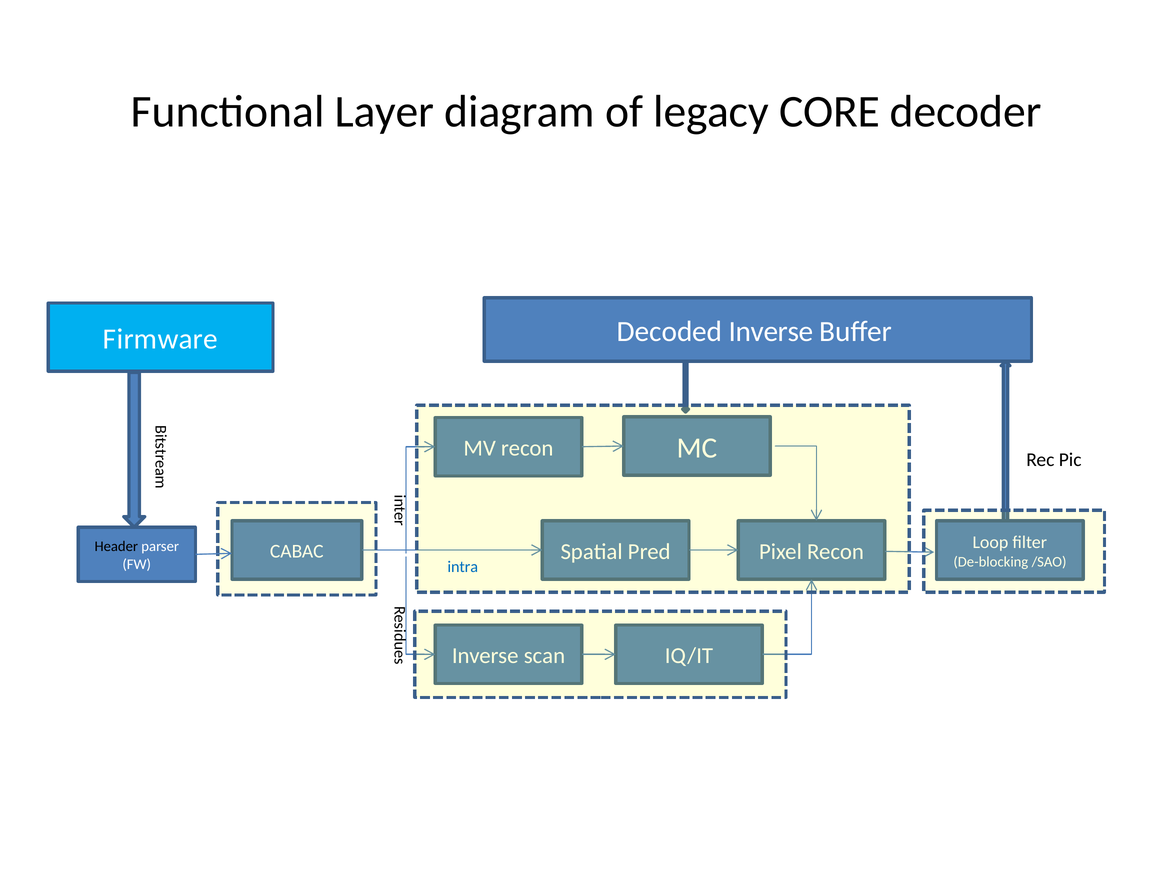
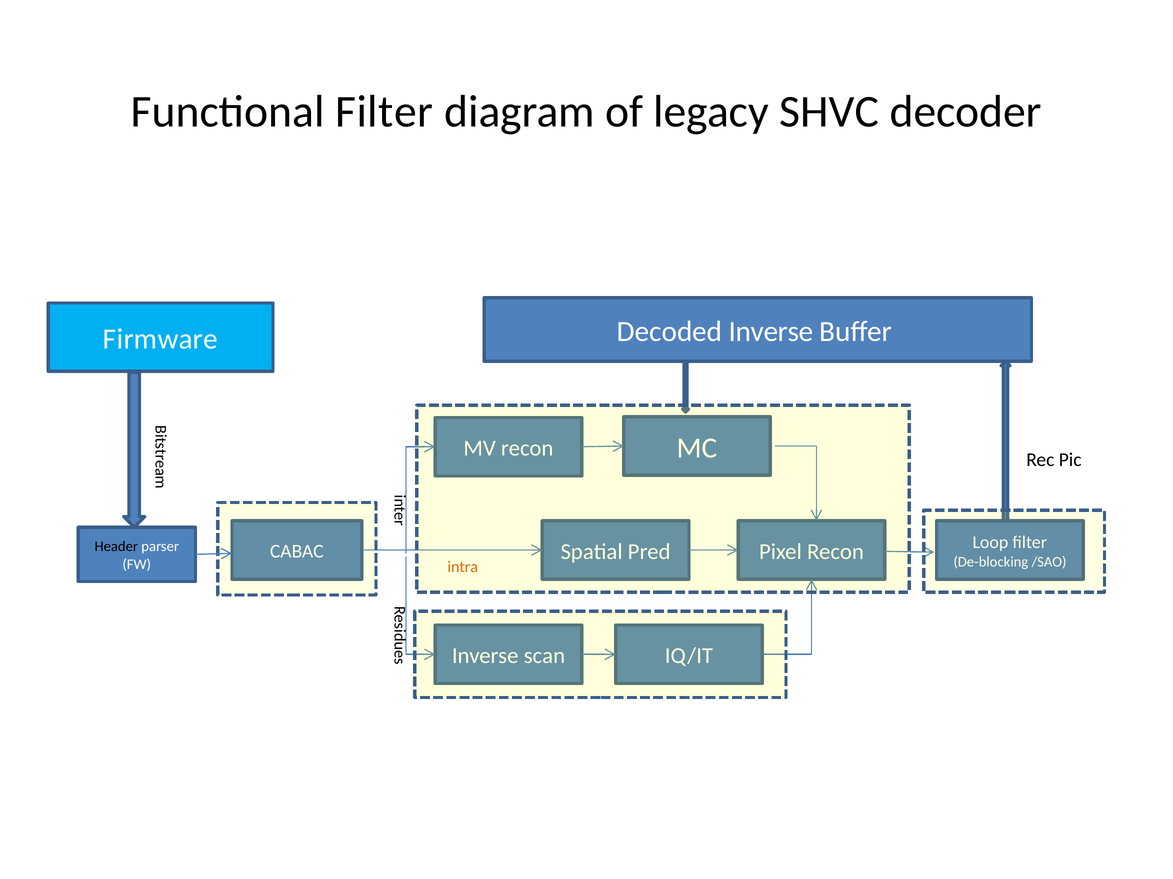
Functional Layer: Layer -> Filter (384, 112)
CORE: CORE -> SHVC (829, 112)
intra colour: blue -> orange (463, 567)
